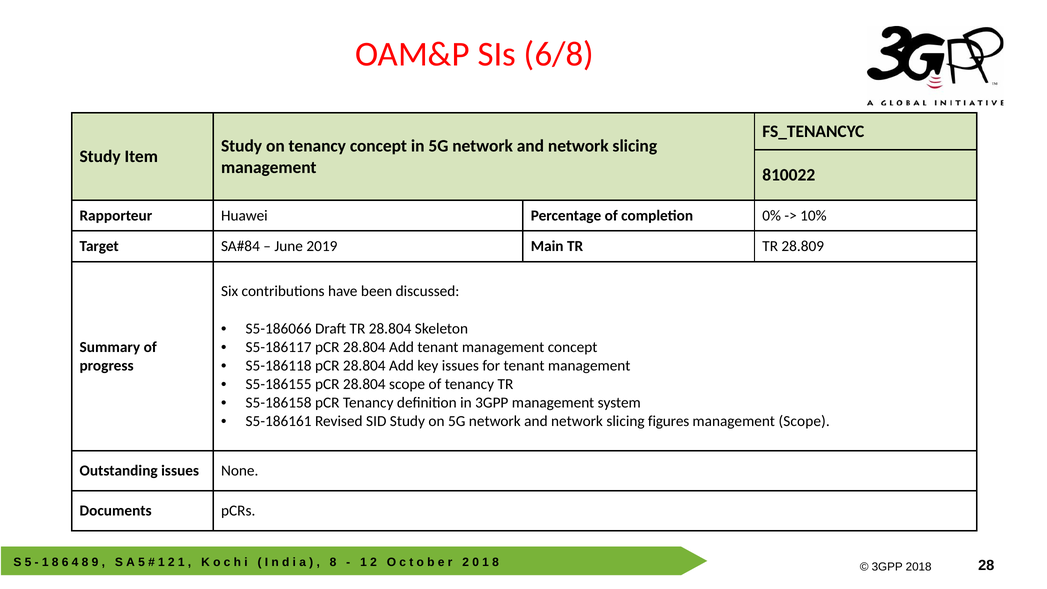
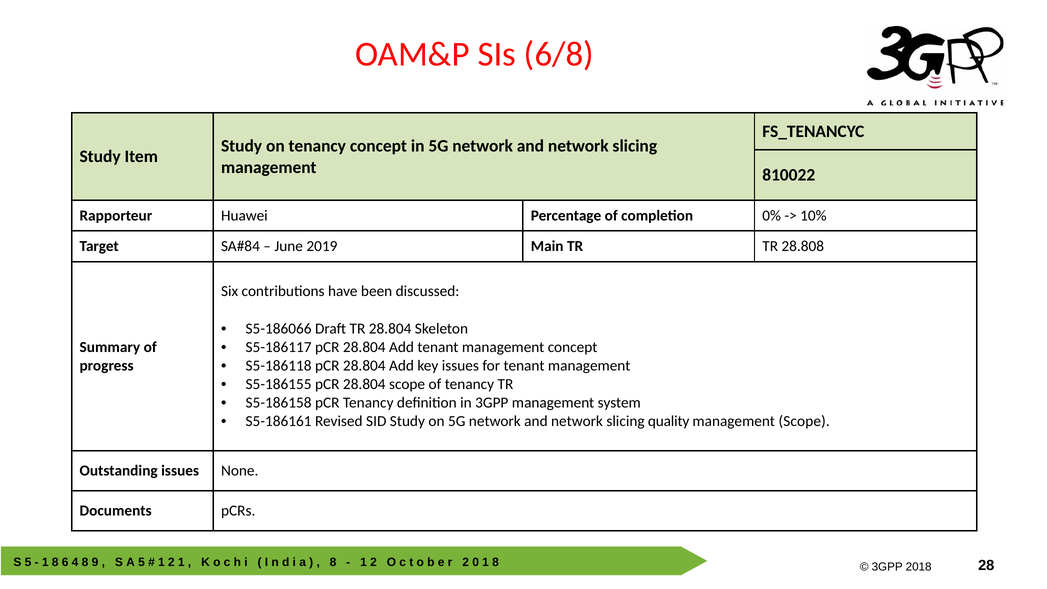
28.809: 28.809 -> 28.808 (803, 246)
figures: figures -> quality (669, 421)
